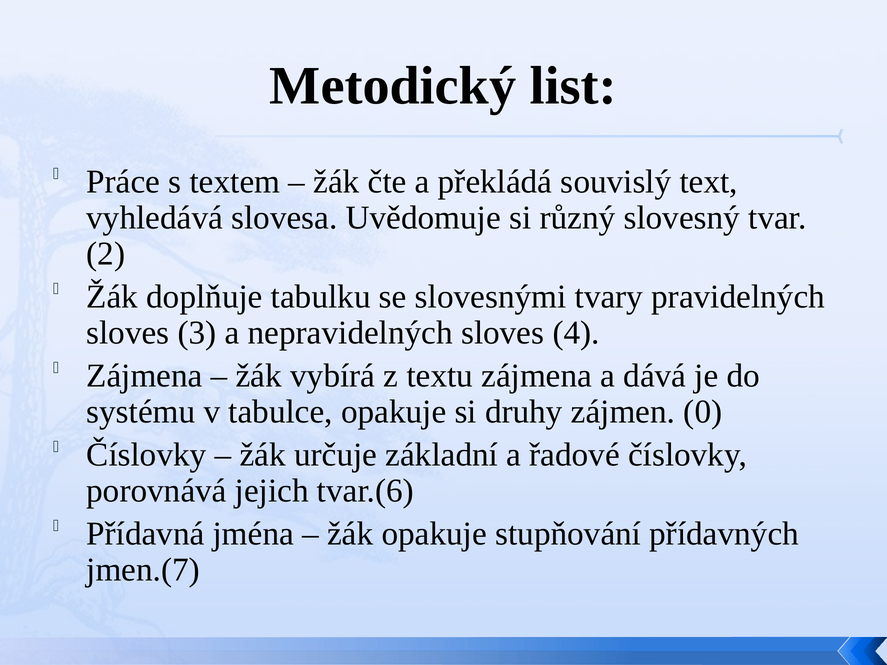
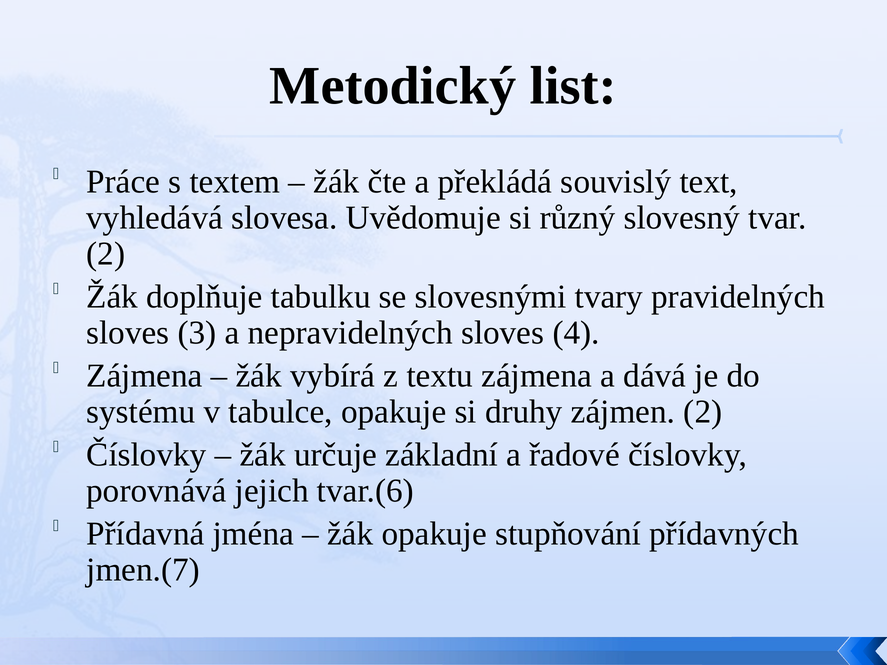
zájmen 0: 0 -> 2 (703, 412)
